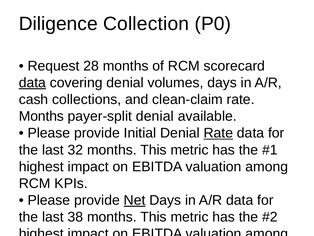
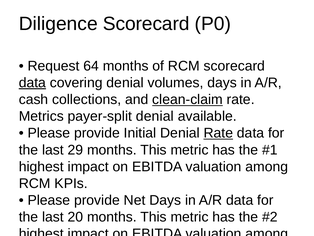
Diligence Collection: Collection -> Scorecard (146, 24)
28: 28 -> 64 (91, 66)
clean-claim underline: none -> present (188, 99)
Months: Months -> Metrics (41, 116)
32: 32 -> 29 (75, 150)
Net underline: present -> none (135, 200)
38: 38 -> 20 (75, 217)
